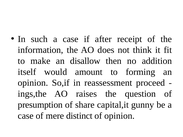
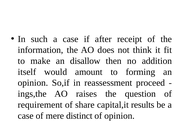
presumption: presumption -> requirement (40, 105)
gunny: gunny -> results (143, 105)
